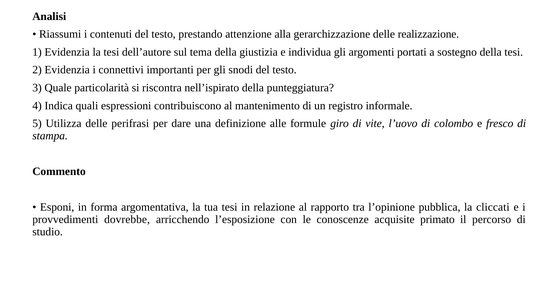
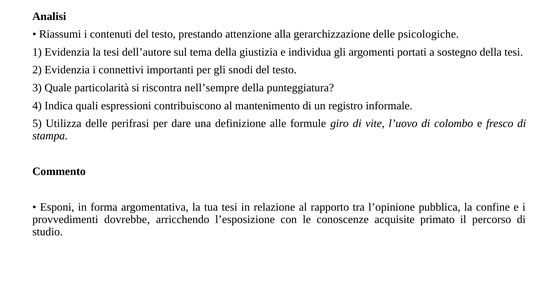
realizzazione: realizzazione -> psicologiche (428, 34)
nell’ispirato: nell’ispirato -> nell’sempre (212, 88)
cliccati: cliccati -> confine (493, 207)
